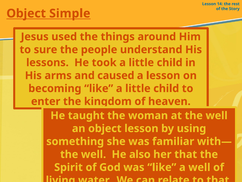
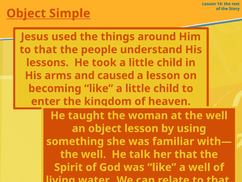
sure: sure -> that (45, 50)
also: also -> talk (140, 154)
